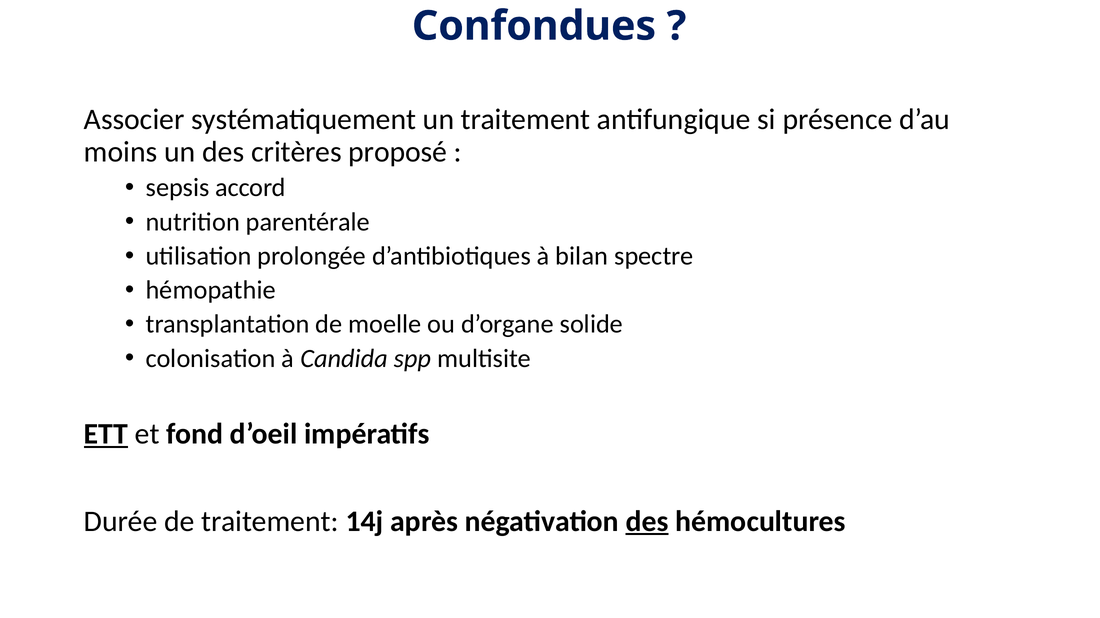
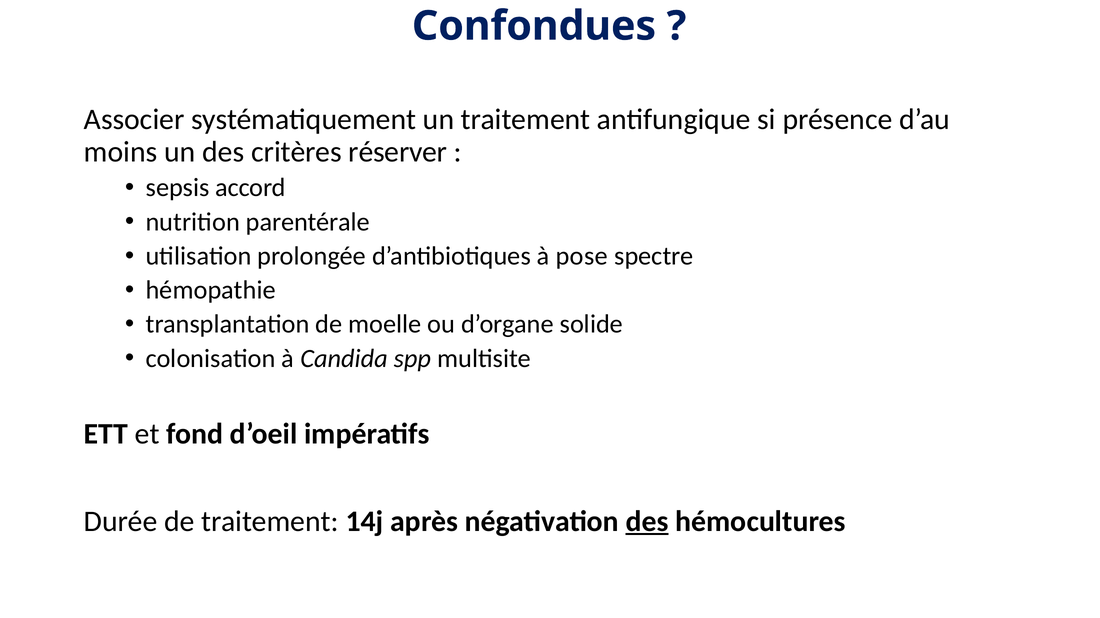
proposé: proposé -> réserver (398, 152)
bilan: bilan -> pose (582, 256)
ETT underline: present -> none (106, 435)
